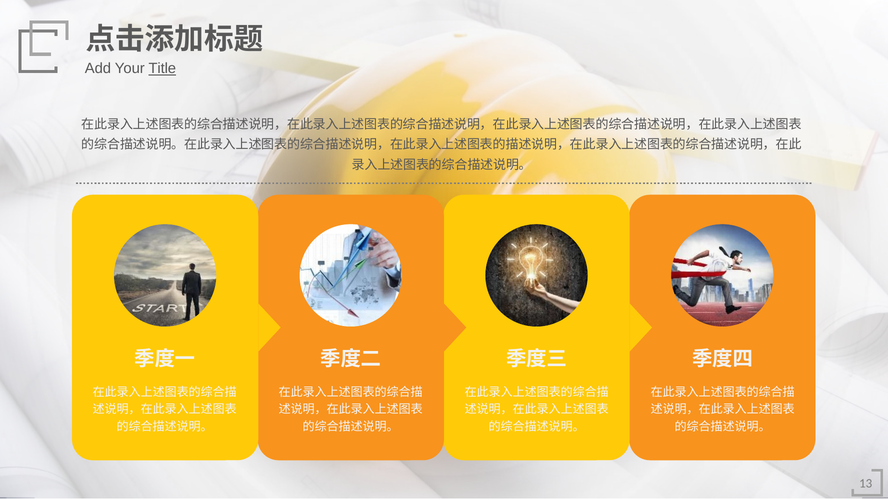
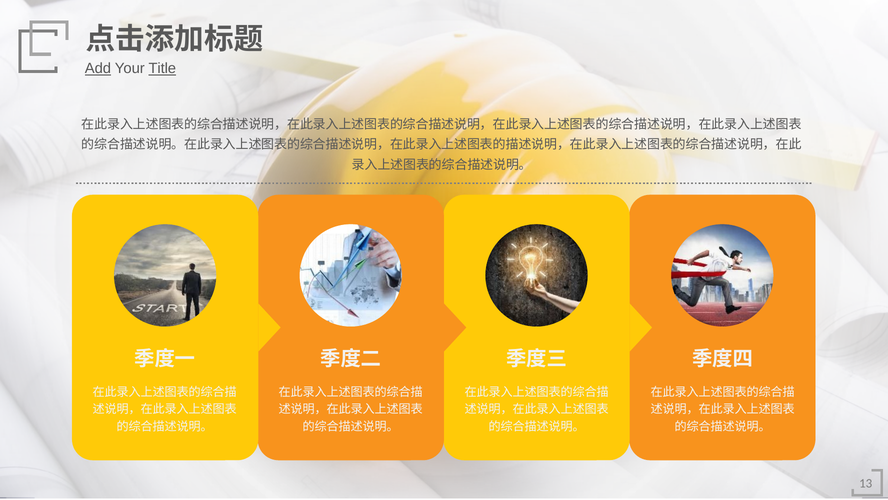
Add underline: none -> present (98, 69)
